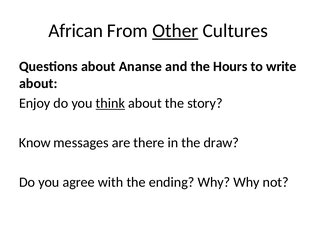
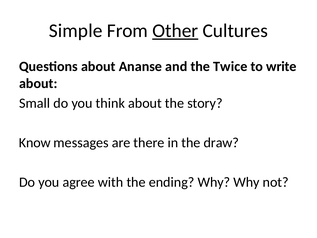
African: African -> Simple (76, 31)
Hours: Hours -> Twice (230, 67)
Enjoy: Enjoy -> Small (35, 103)
think underline: present -> none (110, 103)
